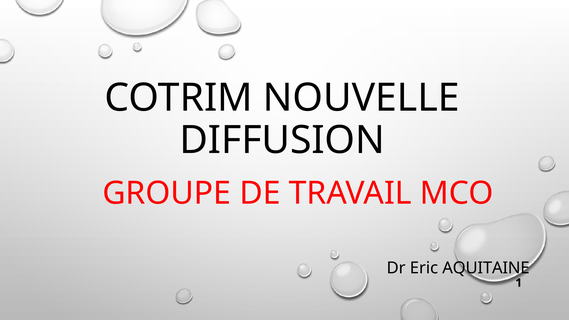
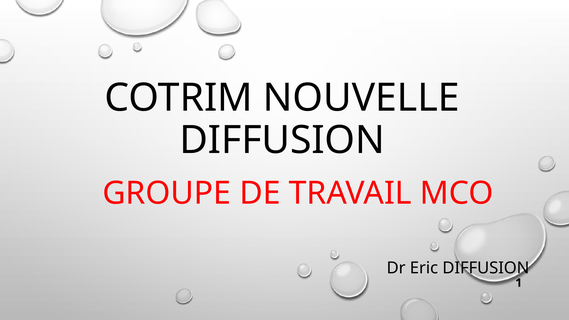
Eric AQUITAINE: AQUITAINE -> DIFFUSION (486, 268)
